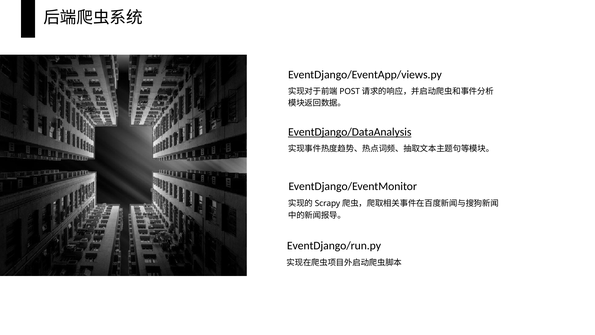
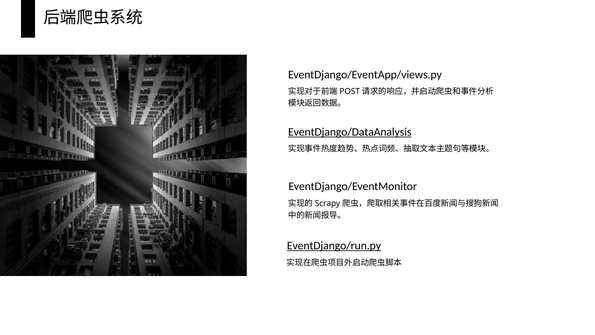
EventDjango/run.py underline: none -> present (334, 245)
